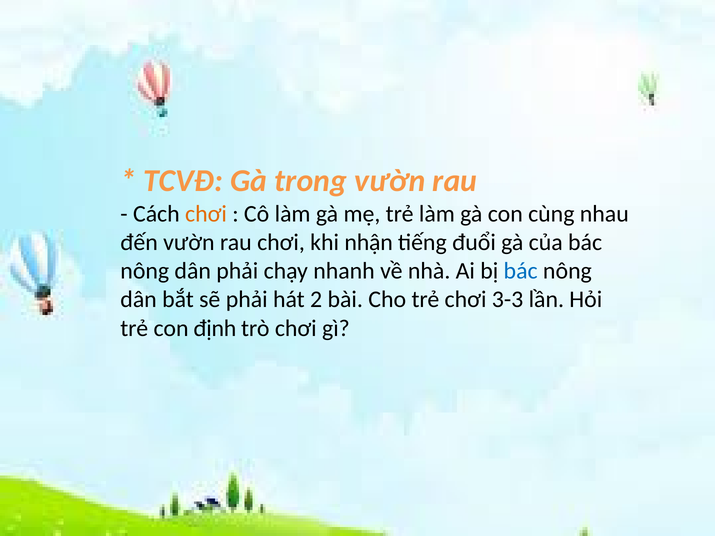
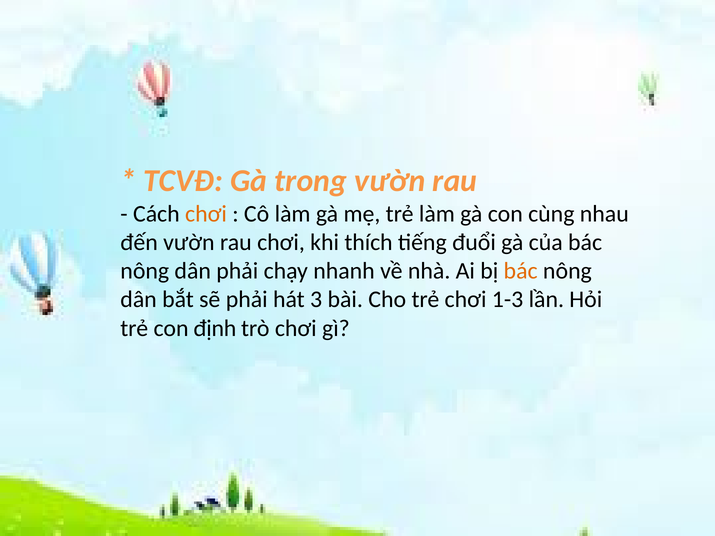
nhận: nhận -> thích (369, 242)
bác colour: blue -> orange (521, 271)
2: 2 -> 3 (316, 300)
3-3: 3-3 -> 1-3 (508, 300)
